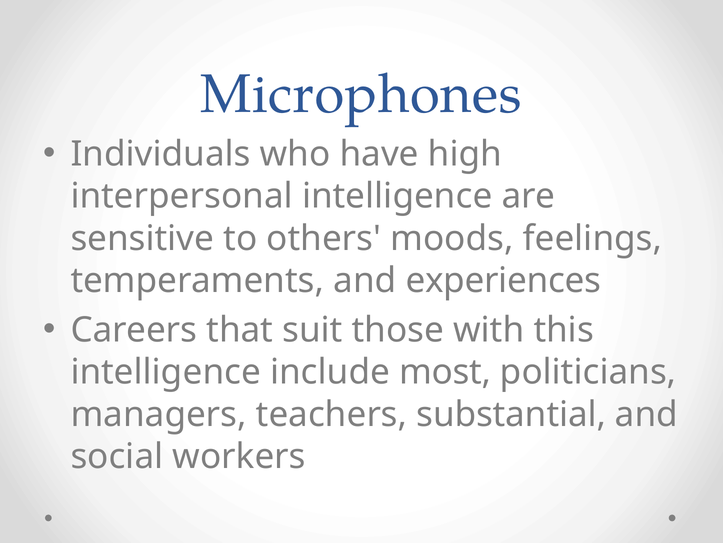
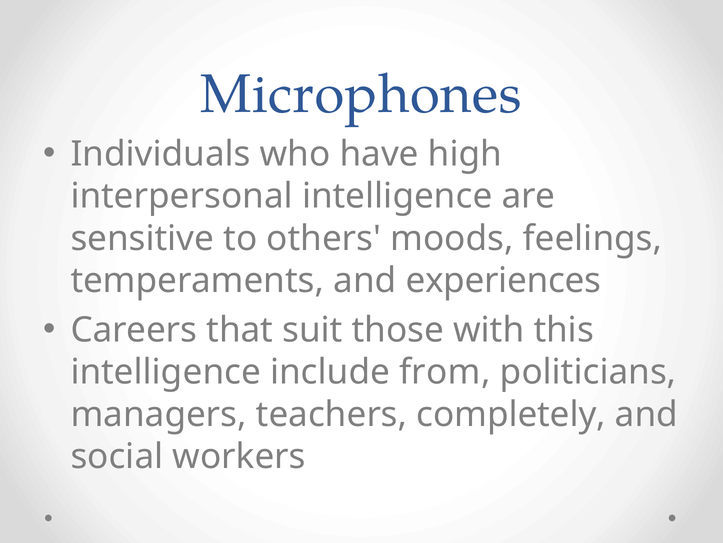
most: most -> from (445, 372)
substantial: substantial -> completely (511, 414)
